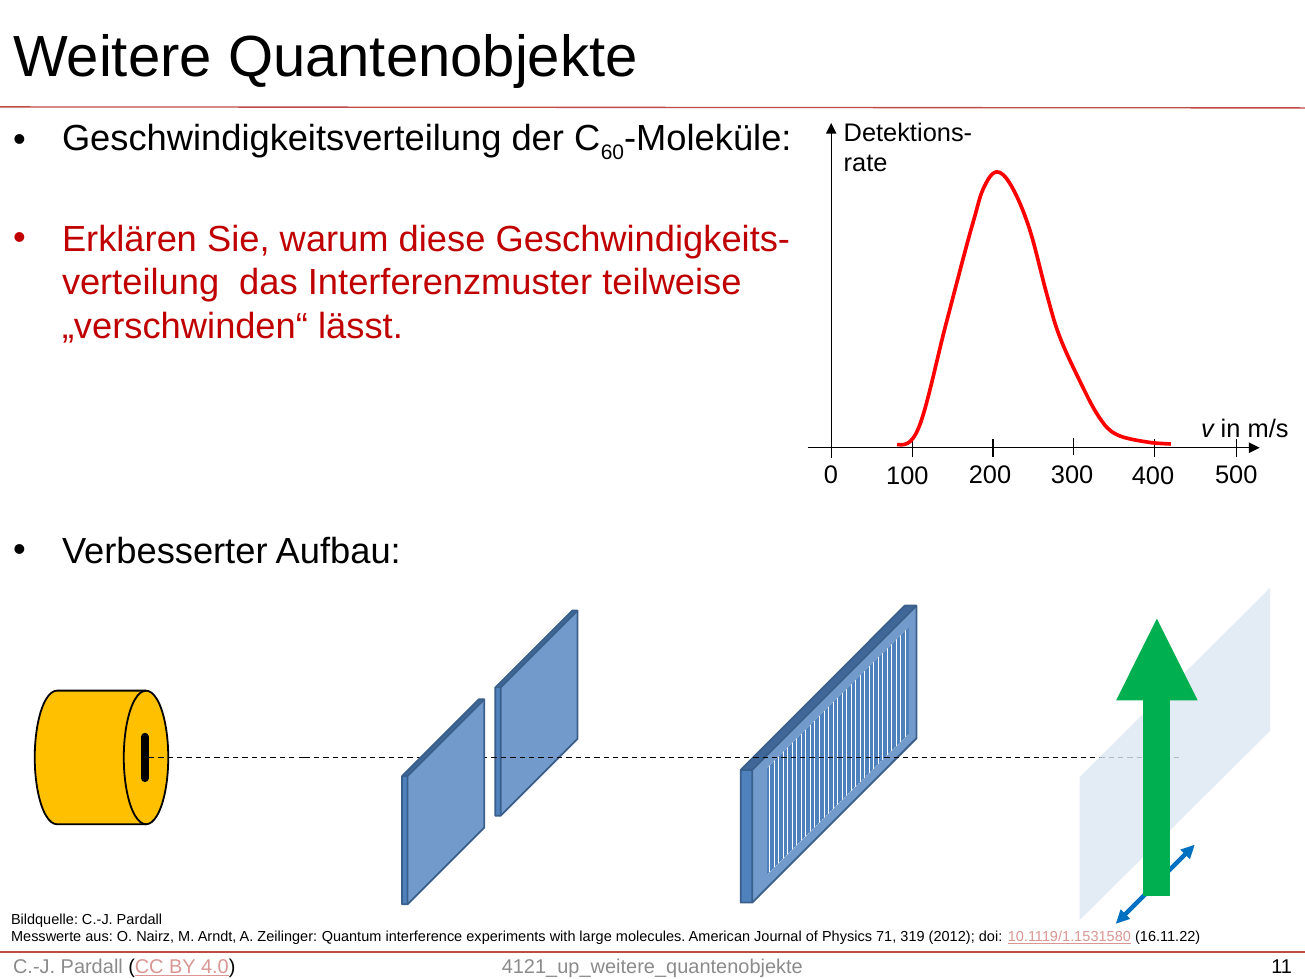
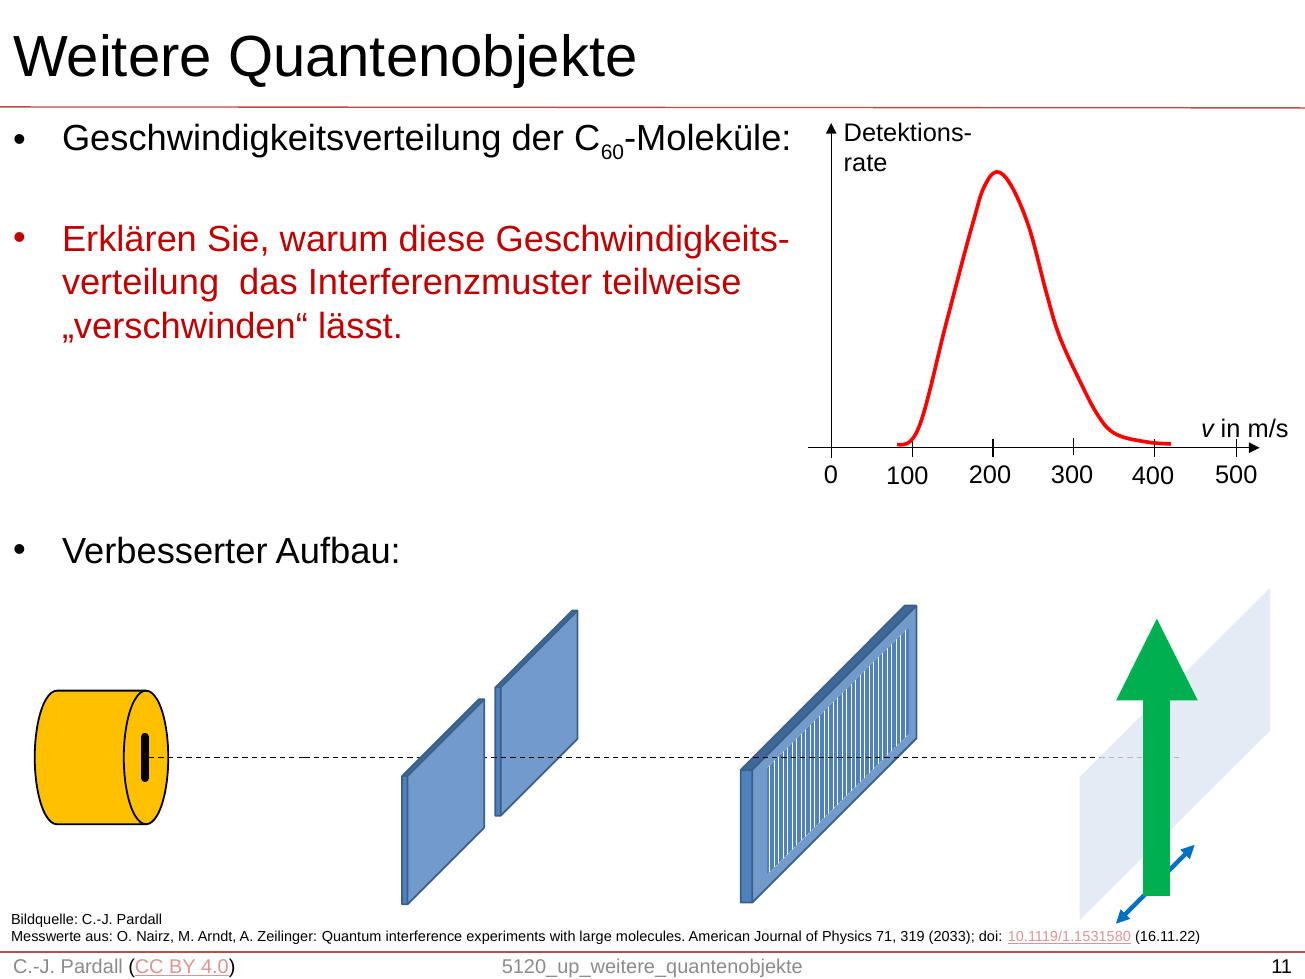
2012: 2012 -> 2033 (952, 937)
4121_up_weitere_quantenobjekte: 4121_up_weitere_quantenobjekte -> 5120_up_weitere_quantenobjekte (652, 967)
